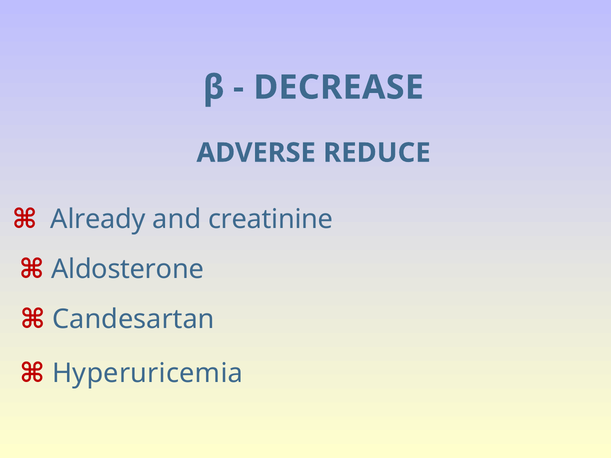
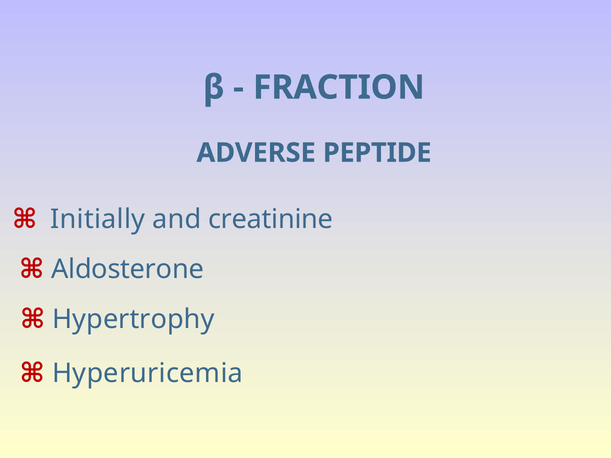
DECREASE: DECREASE -> FRACTION (339, 87)
REDUCE: REDUCE -> PEPTIDE (377, 153)
Already: Already -> Initially (98, 219)
Candesartan: Candesartan -> Hypertrophy (133, 319)
